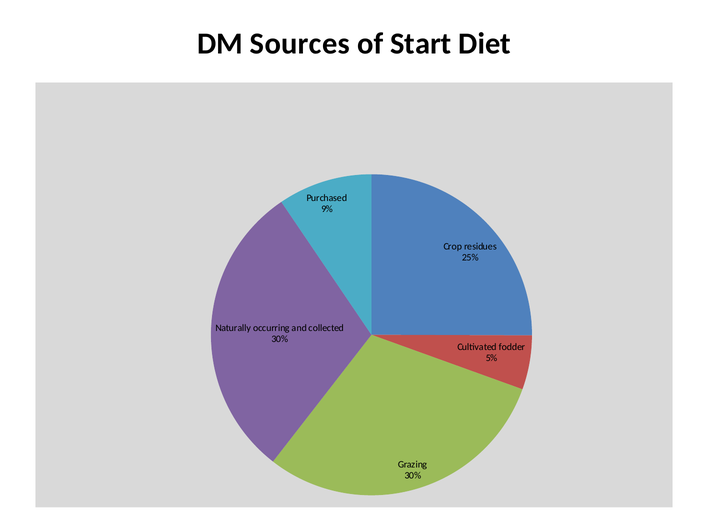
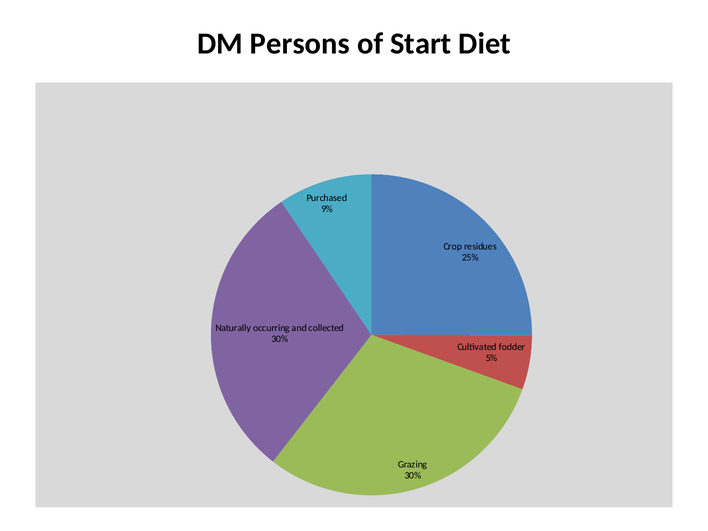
Sources: Sources -> Persons (300, 44)
